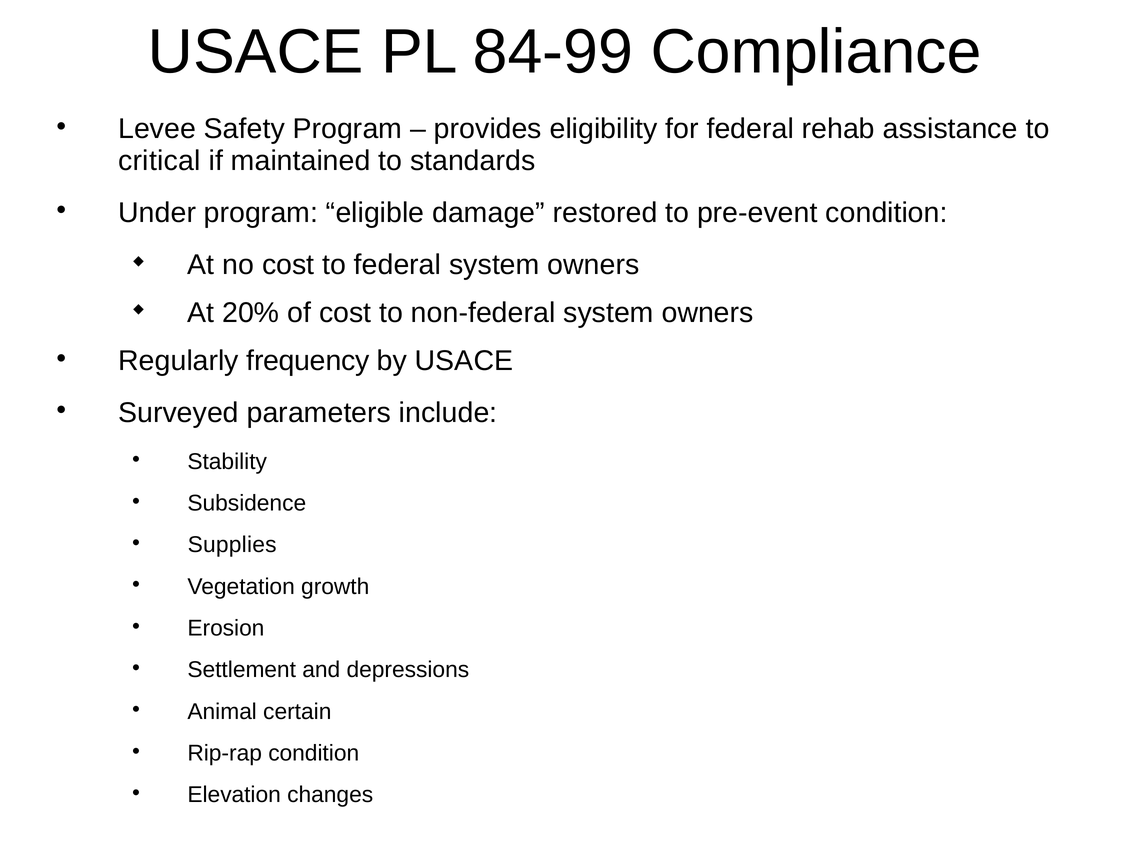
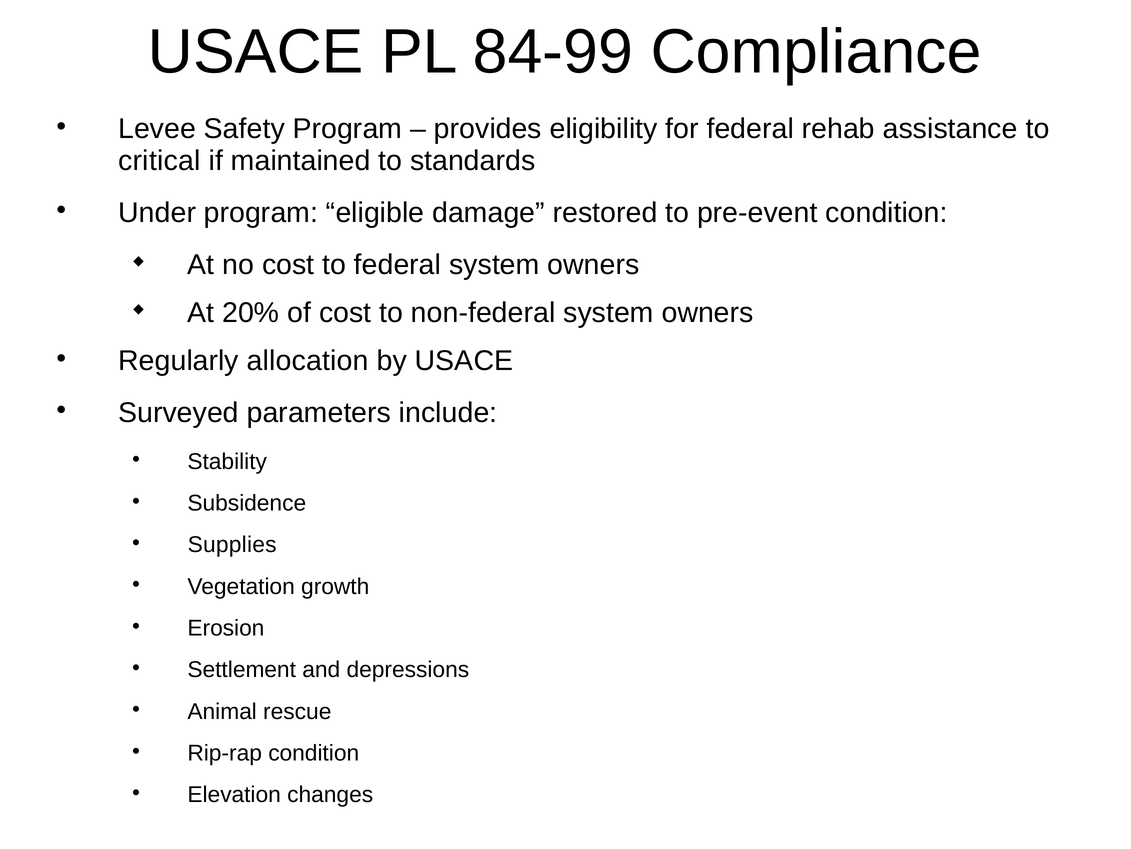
frequency: frequency -> allocation (308, 361)
certain: certain -> rescue (297, 712)
